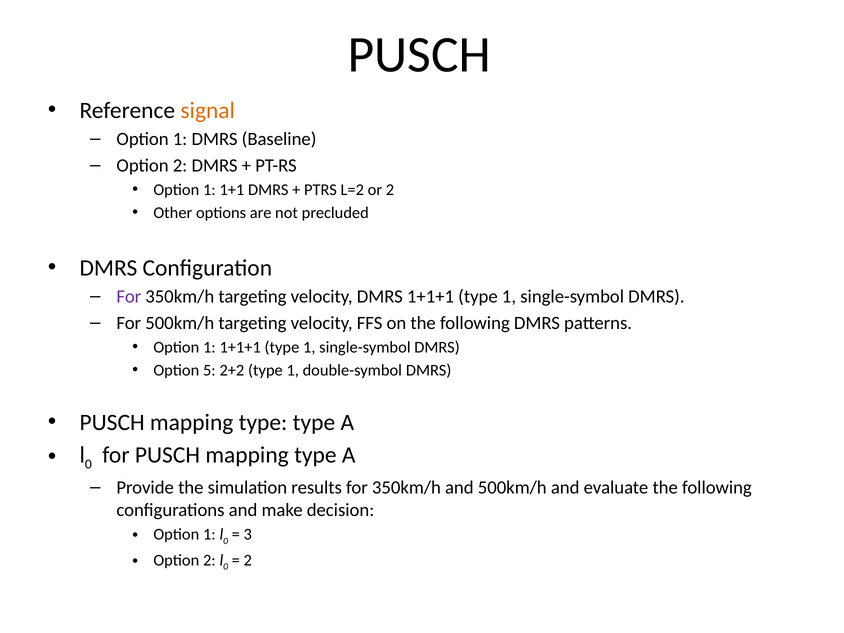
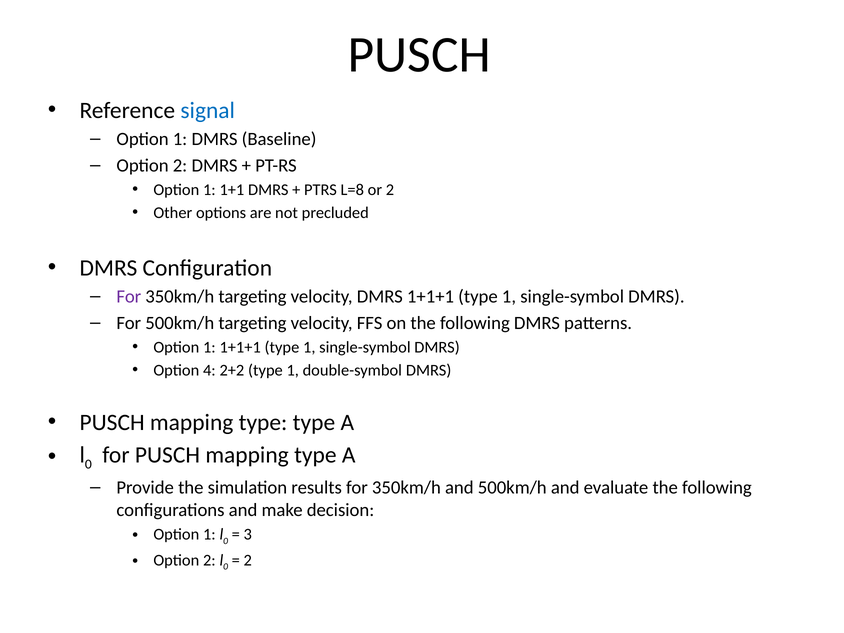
signal colour: orange -> blue (208, 110)
L=2: L=2 -> L=8 (352, 190)
5: 5 -> 4 (209, 370)
